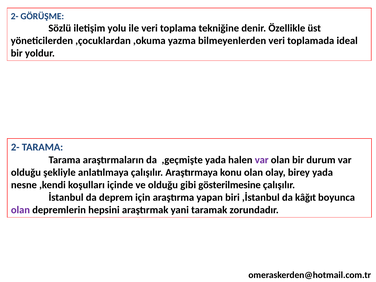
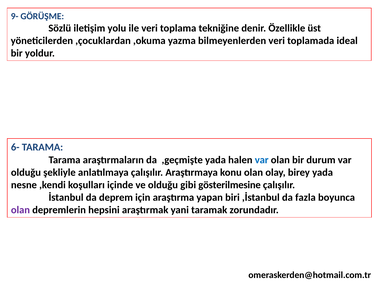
2-: 2- -> 9- (15, 16)
2-: 2- -> 6- (15, 147)
var colour: purple -> blue (262, 160)
kâğıt: kâğıt -> fazla (305, 197)
